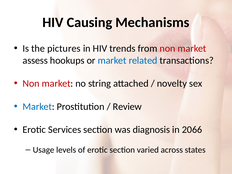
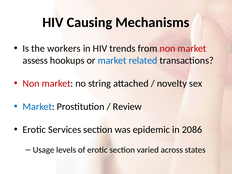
pictures: pictures -> workers (64, 48)
diagnosis: diagnosis -> epidemic (151, 130)
2066: 2066 -> 2086 (192, 130)
